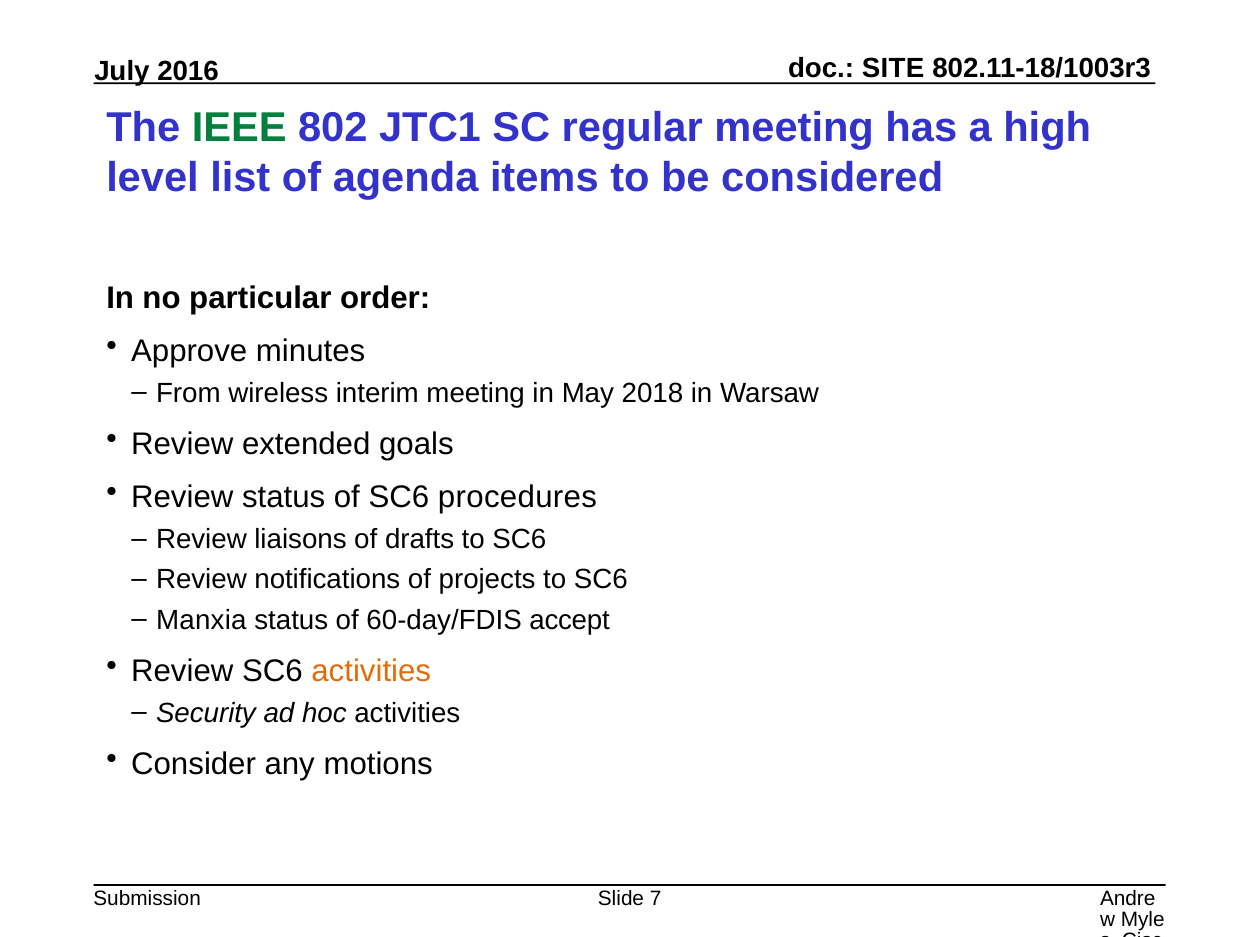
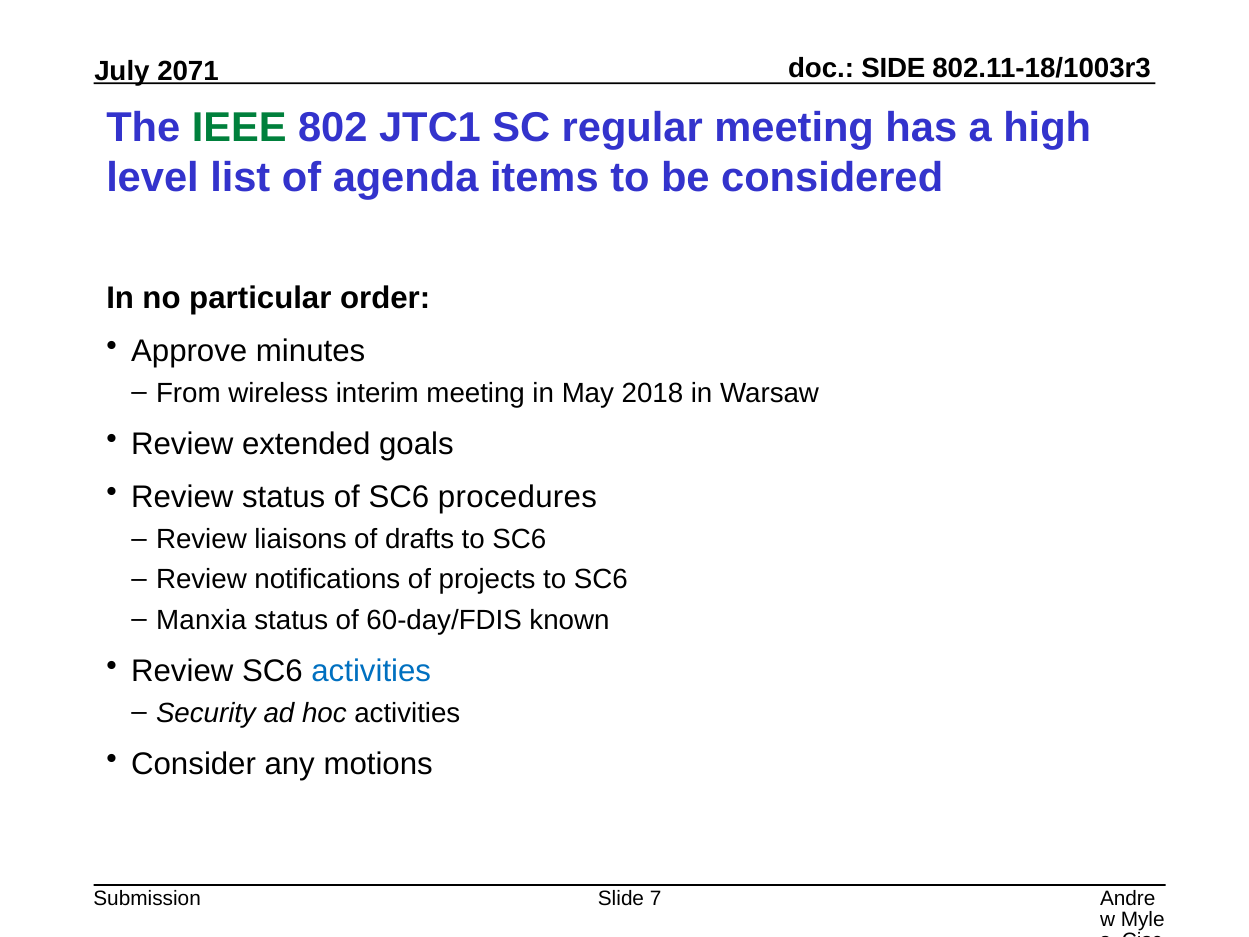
SITE: SITE -> SIDE (893, 69)
2016: 2016 -> 2071 (188, 71)
accept: accept -> known (569, 620)
activities colour: orange -> blue (371, 671)
